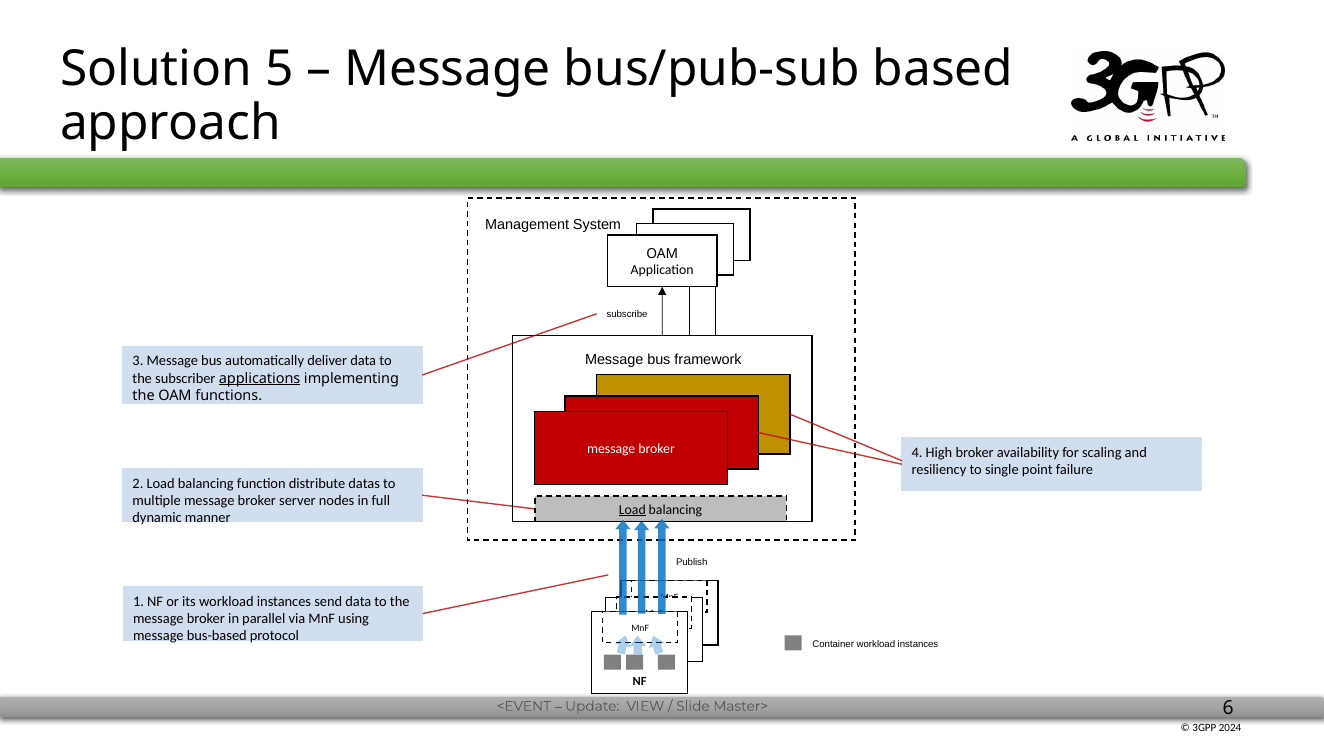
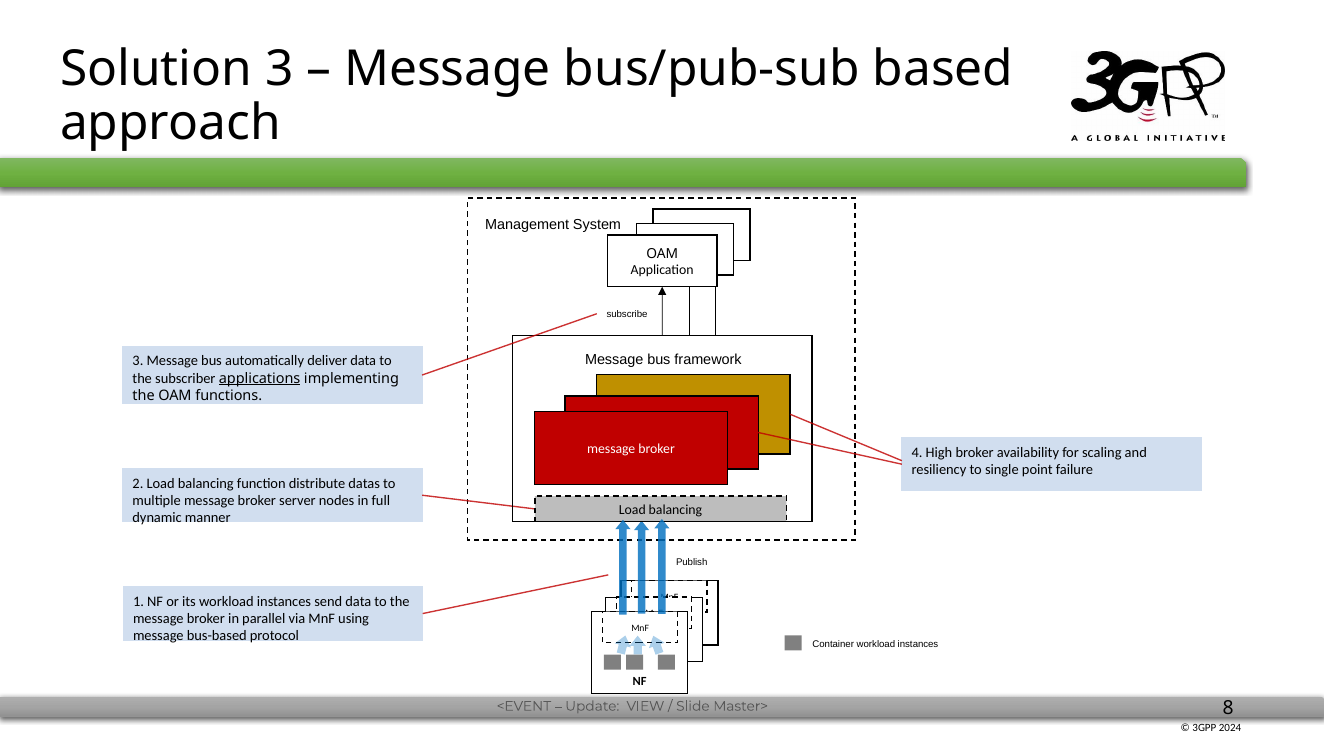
Solution 5: 5 -> 3 (279, 69)
Load underline: present -> none (632, 510)
6: 6 -> 8 (1228, 708)
